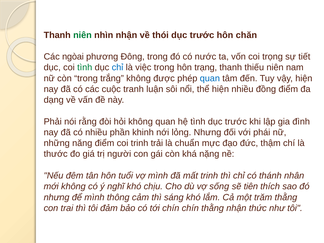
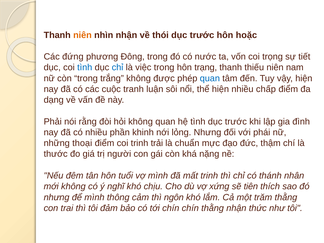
niên colour: green -> orange (82, 35)
chăn: chăn -> hoặc (246, 35)
ngòai: ngòai -> đứng (73, 57)
tình colour: green -> blue (85, 67)
đồng: đồng -> chấp (266, 89)
năng: năng -> thoại (82, 143)
sống: sống -> xứng (219, 186)
sáng: sáng -> ngôn (174, 197)
